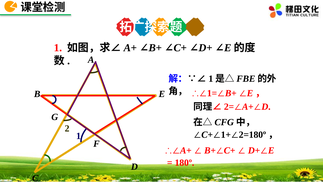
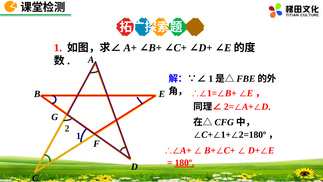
180º underline: none -> present (184, 163)
